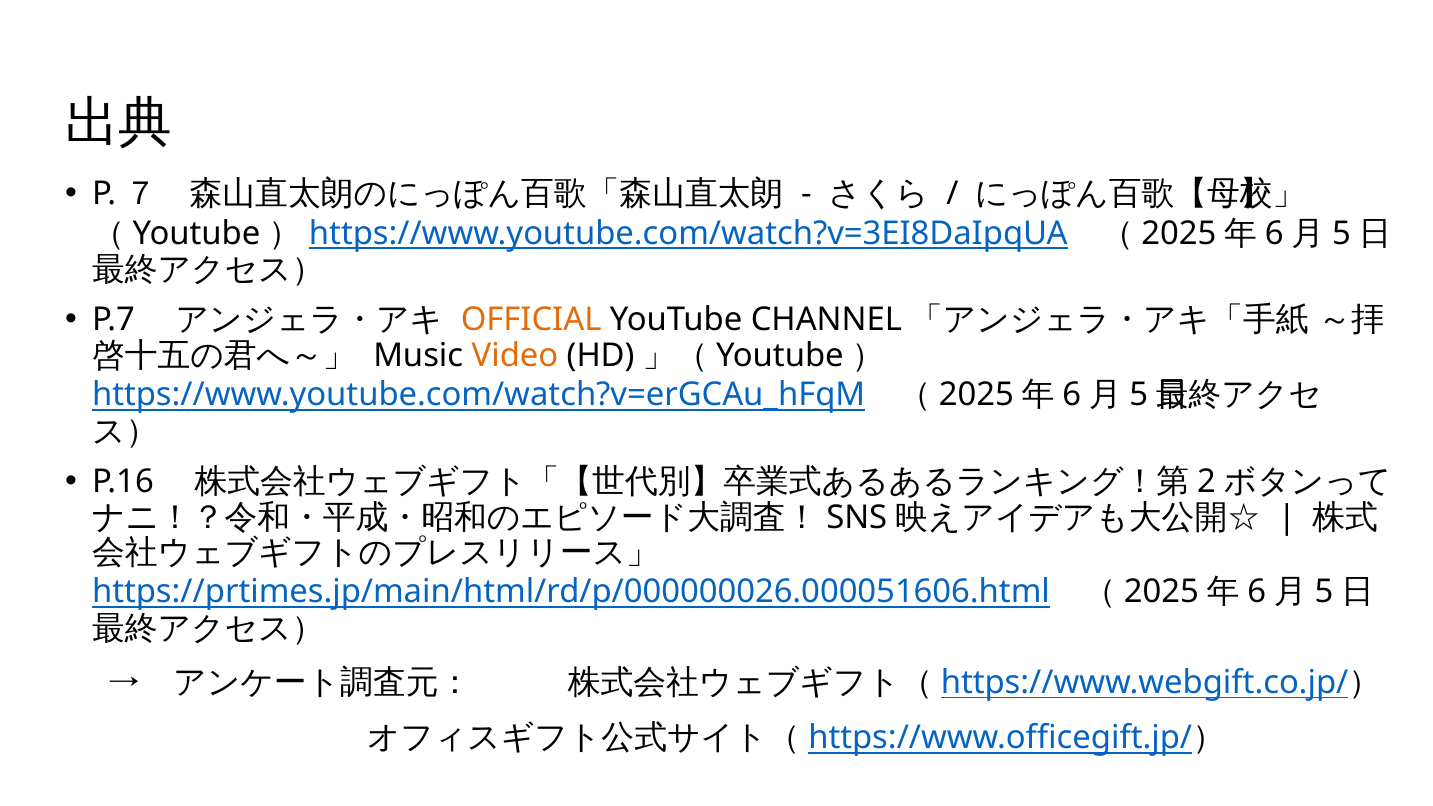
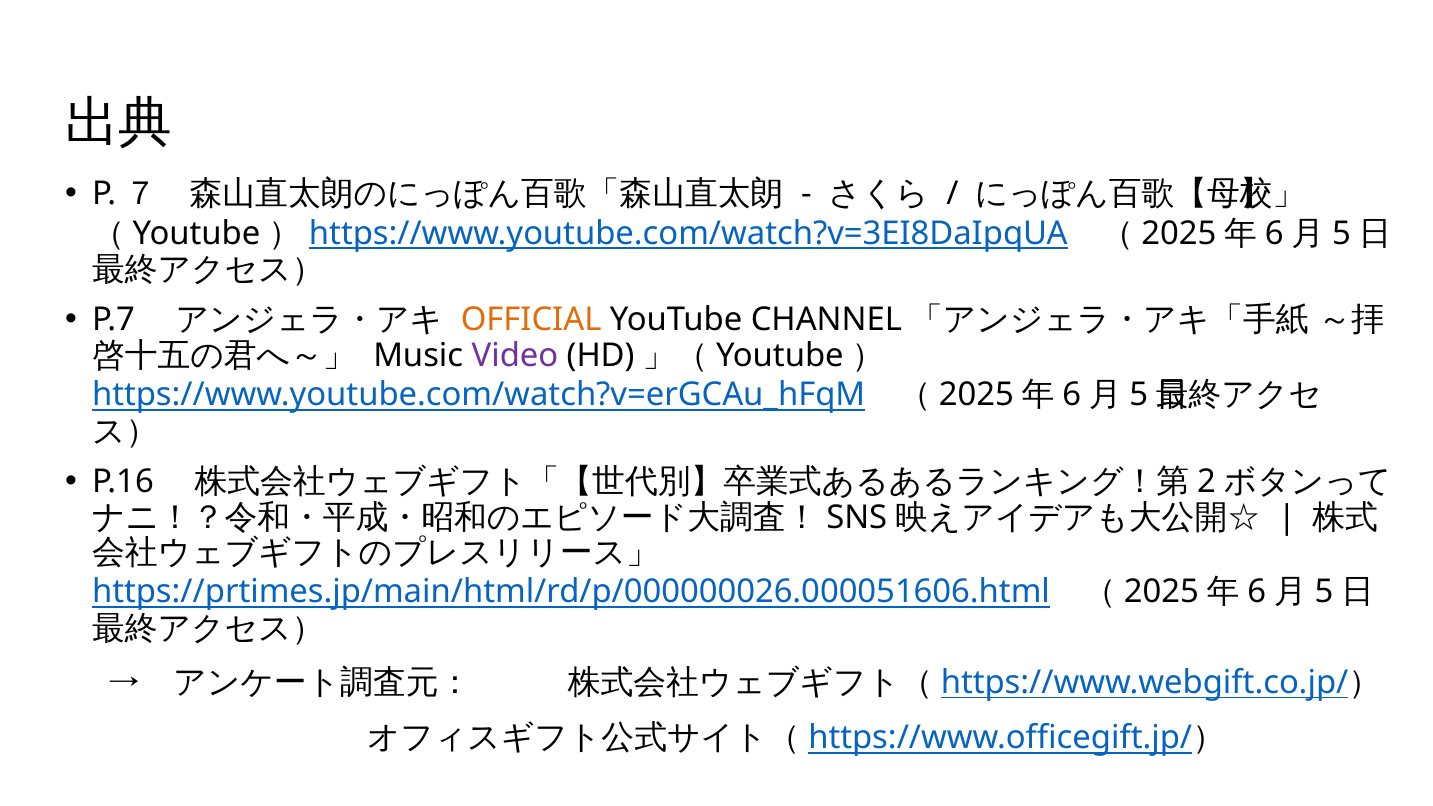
Video colour: orange -> purple (515, 356)
